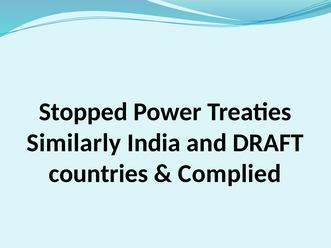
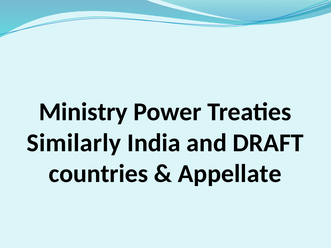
Stopped: Stopped -> Ministry (83, 112)
Complied: Complied -> Appellate (230, 174)
